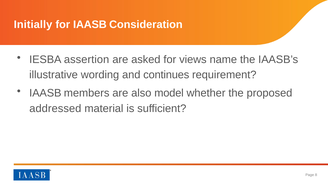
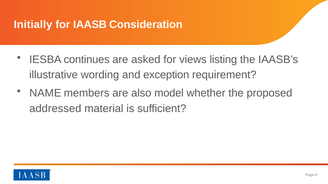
assertion: assertion -> continues (87, 60)
name: name -> listing (223, 60)
continues: continues -> exception (166, 75)
IAASB: IAASB -> NAME (45, 93)
